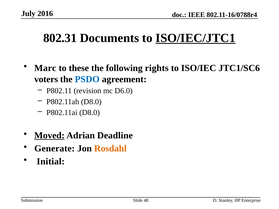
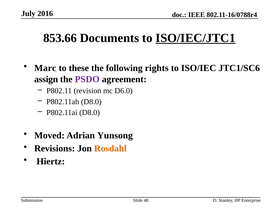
802.31: 802.31 -> 853.66 (60, 38)
voters: voters -> assign (46, 79)
PSDO colour: blue -> purple (87, 79)
Moved underline: present -> none (49, 136)
Deadline: Deadline -> Yunsong (115, 136)
Generate: Generate -> Revisions (55, 149)
Initial: Initial -> Hiertz (51, 162)
